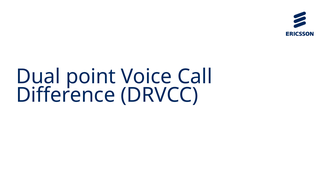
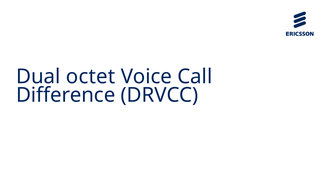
point: point -> octet (91, 76)
